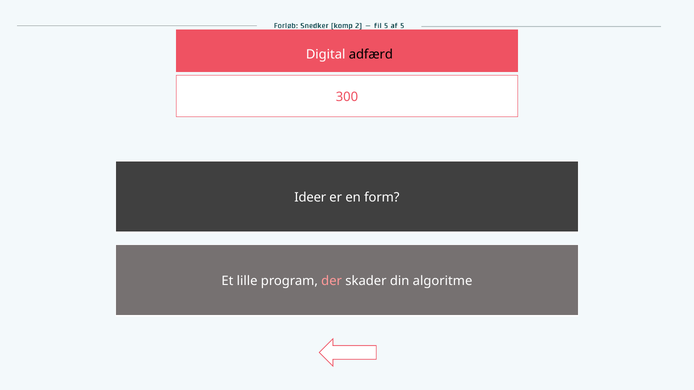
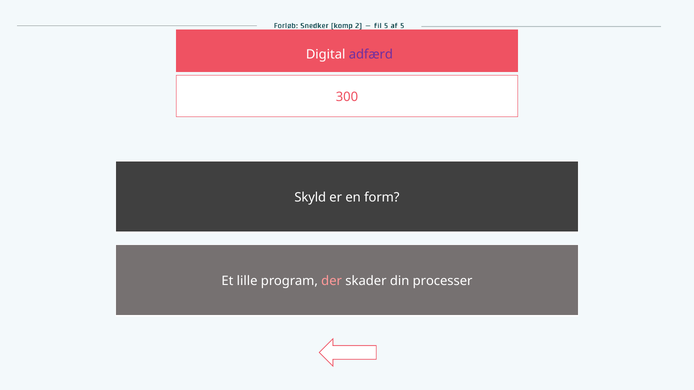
adfærd colour: black -> purple (371, 54)
Ideer: Ideer -> Skyld (310, 198)
algoritme: algoritme -> processer (443, 281)
